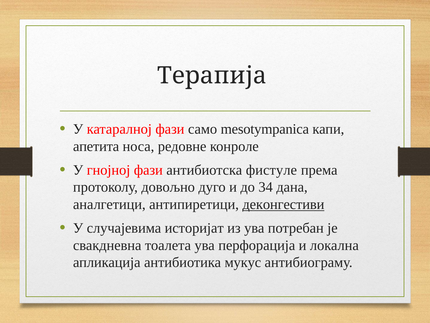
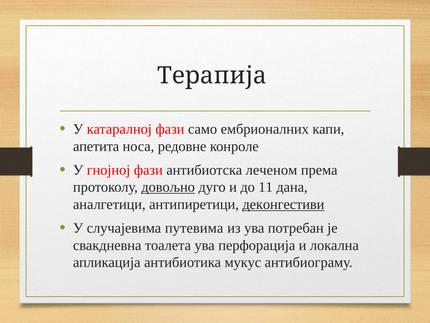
mesotympanica: mesotympanica -> ембрионалних (265, 129)
фистуле: фистуле -> леченом (271, 170)
довољно underline: none -> present (168, 187)
34: 34 -> 11 (266, 187)
историјат: историјат -> путевима (194, 228)
